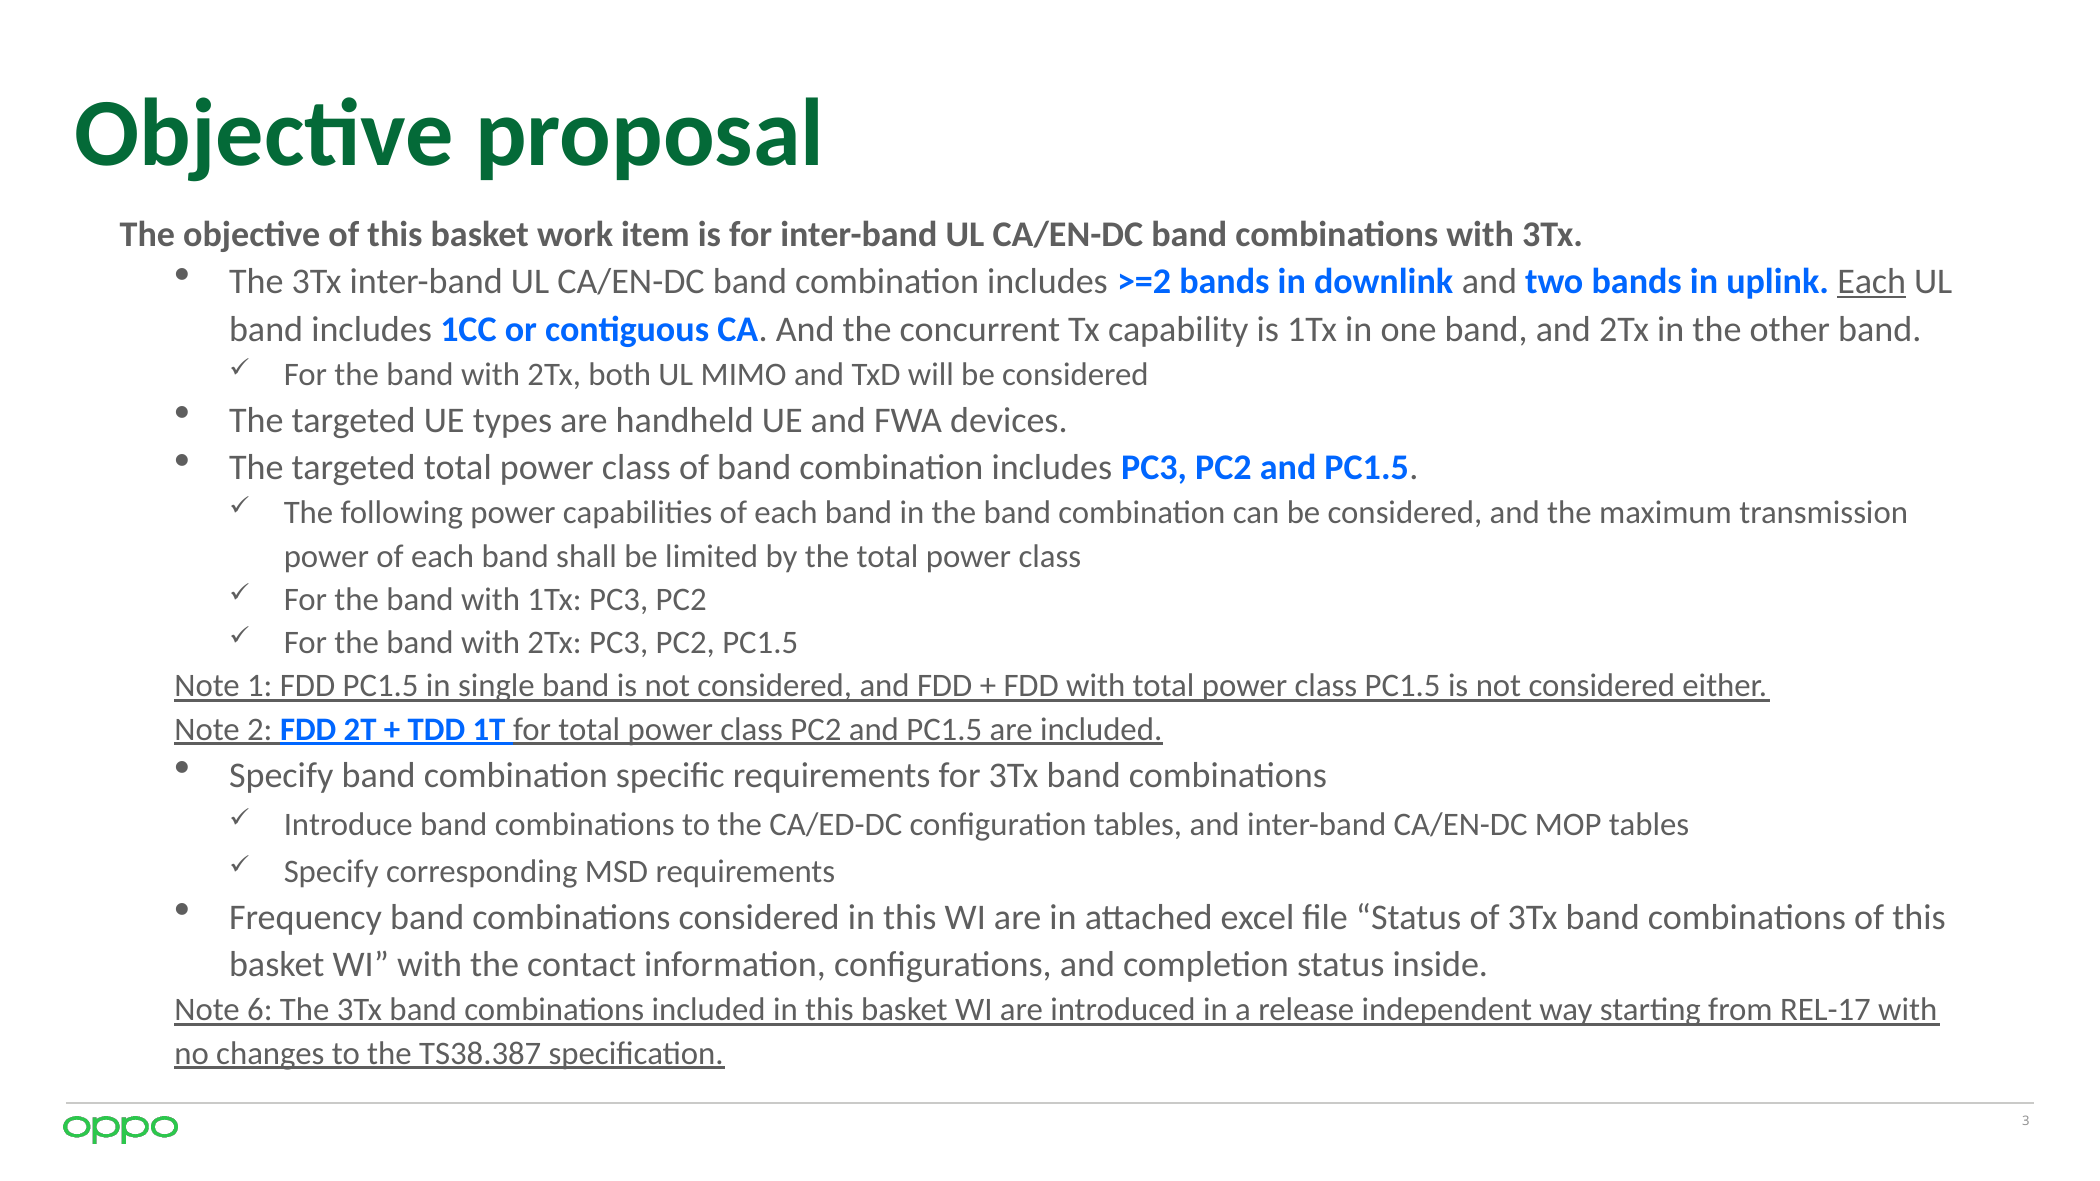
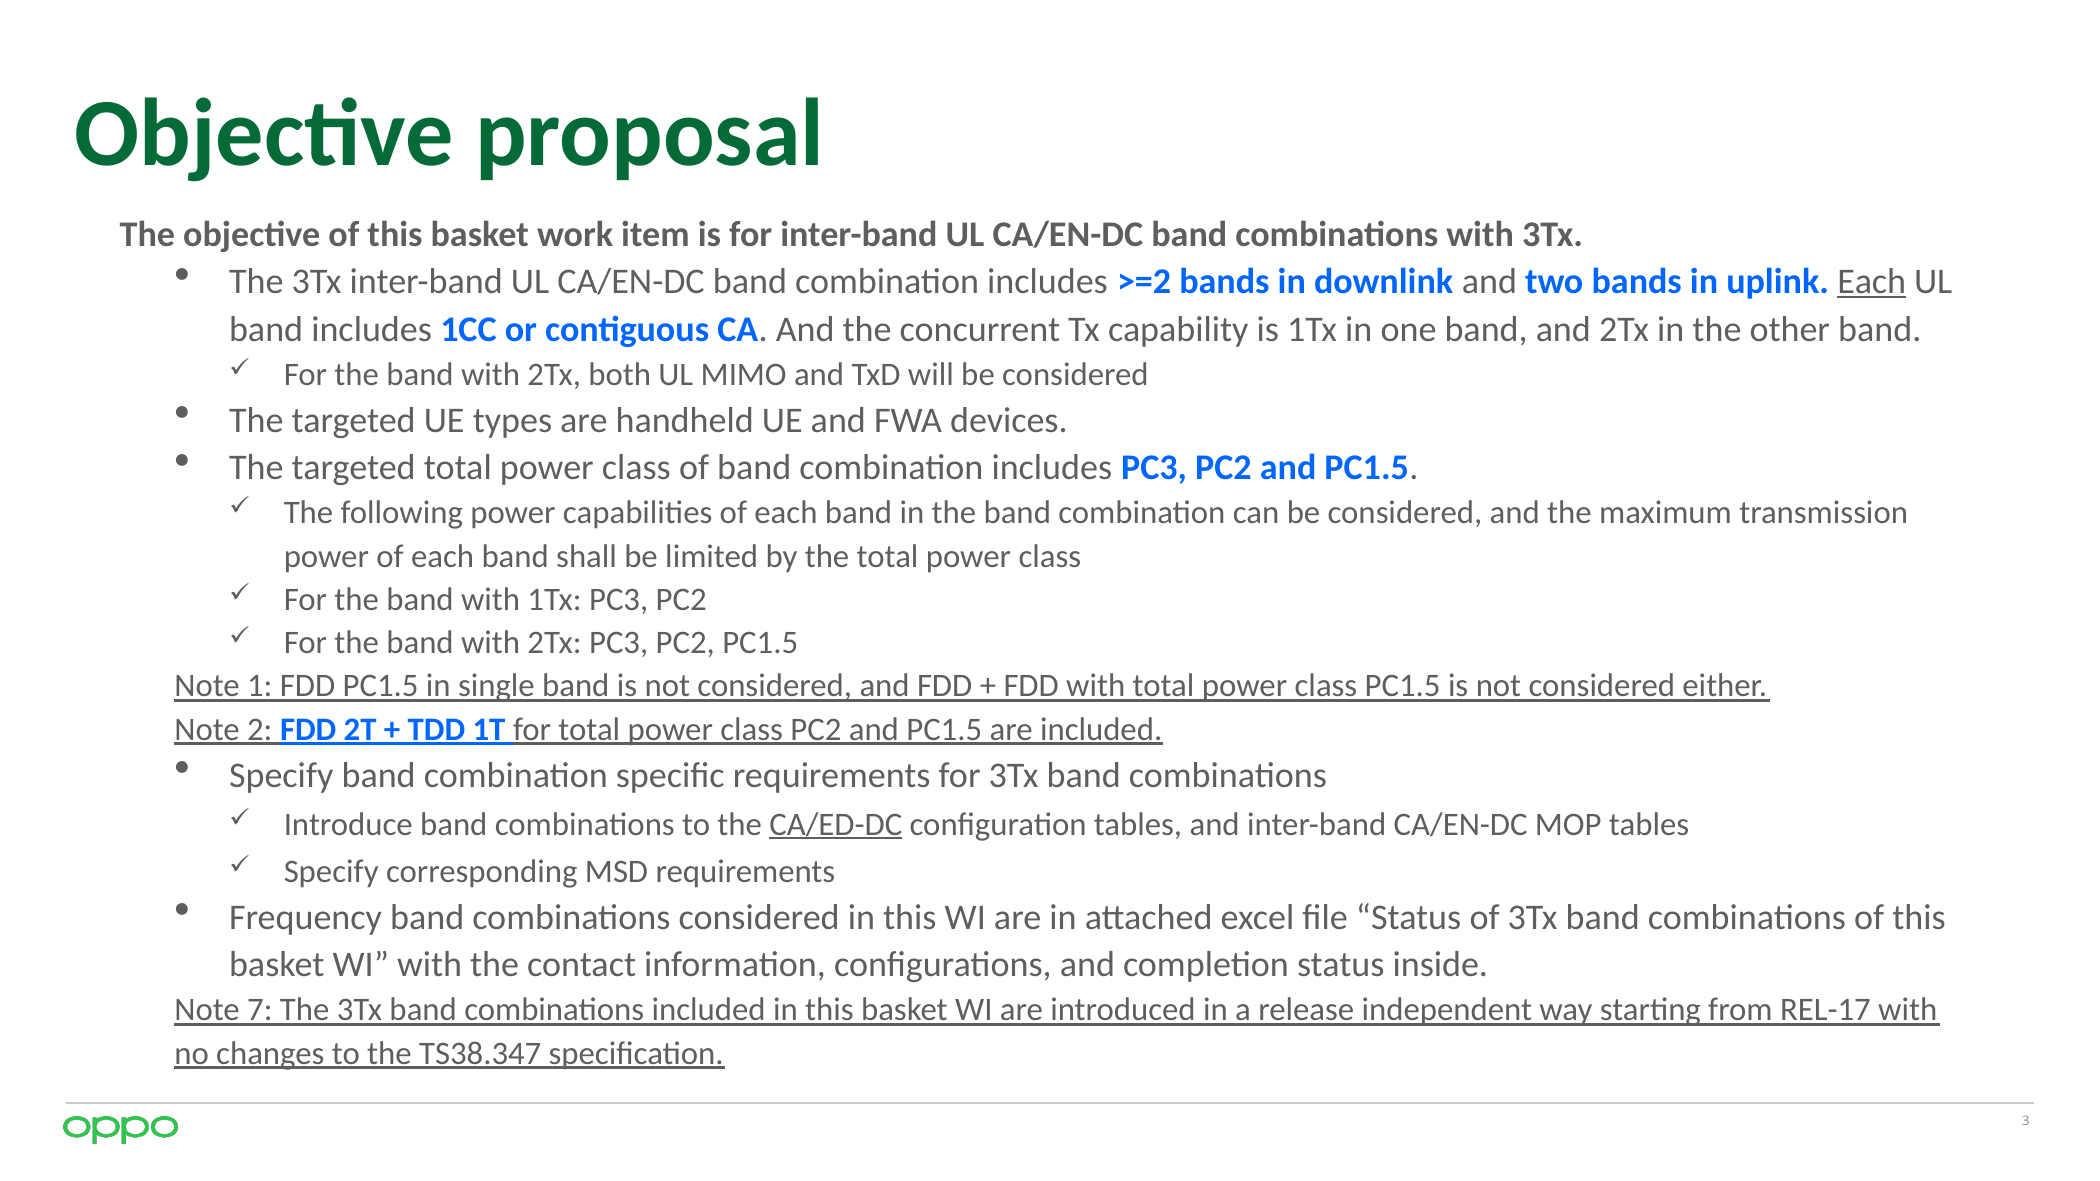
CA/ED-DC underline: none -> present (836, 824)
6: 6 -> 7 (260, 1010)
TS38.387: TS38.387 -> TS38.347 (480, 1054)
